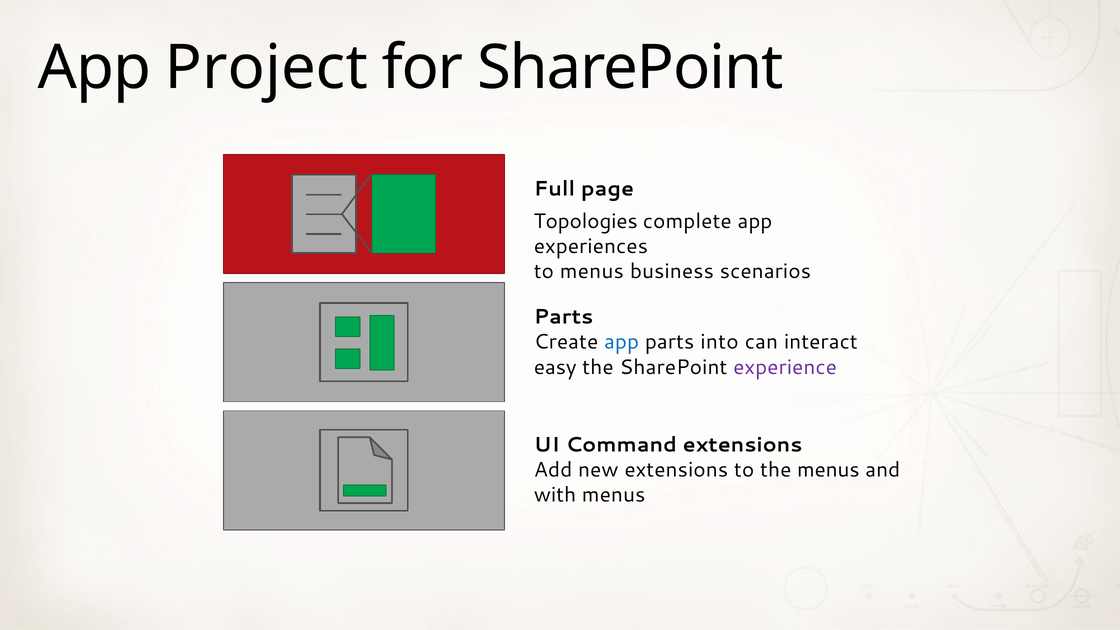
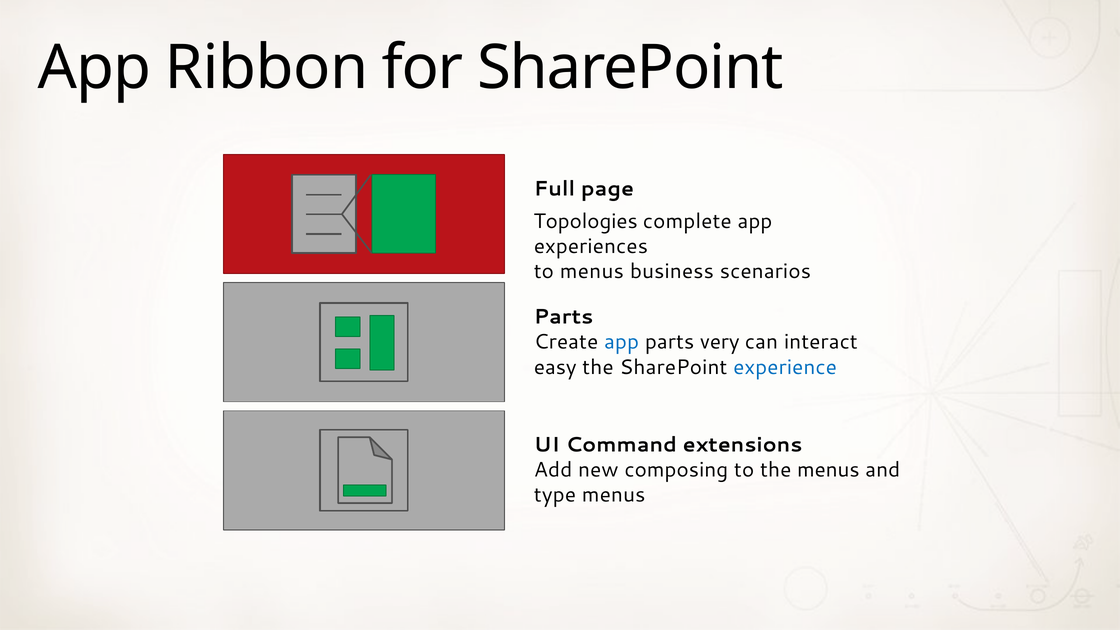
Project: Project -> Ribbon (267, 68)
into: into -> very (720, 342)
experience colour: purple -> blue (785, 367)
new extensions: extensions -> composing (676, 470)
with: with -> type (555, 495)
